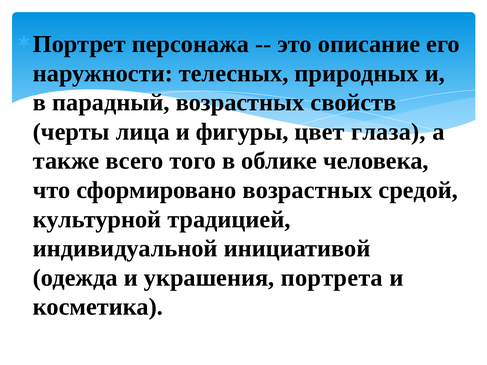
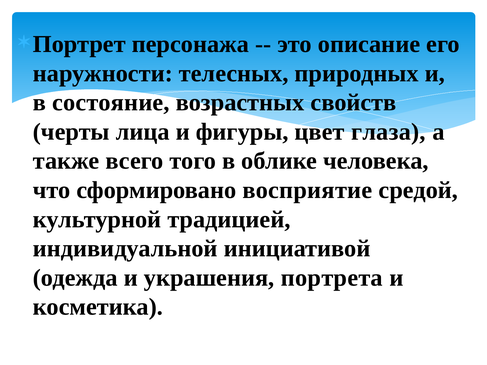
парадный: парадный -> состояние (111, 103)
сформировано возрастных: возрастных -> восприятие (307, 190)
